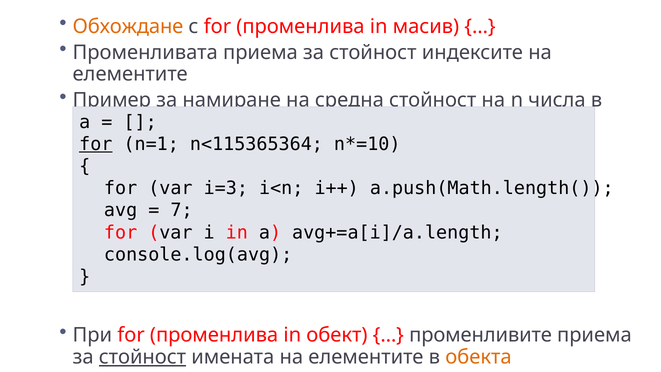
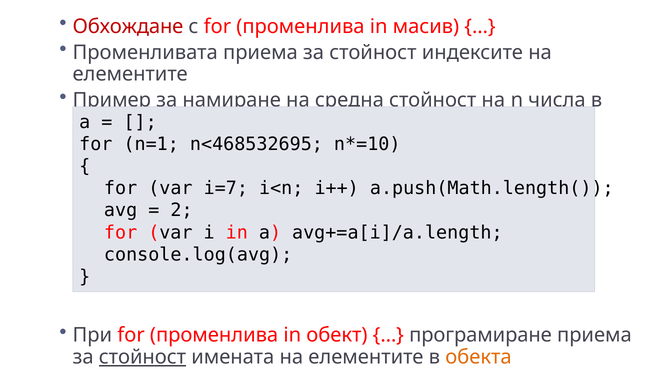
Обхождане colour: orange -> red (128, 26)
for underline: present -> none (96, 144)
n<115365364: n<115365364 -> n<468532695 (256, 144)
i=3: i=3 -> i=7 (226, 188)
7: 7 -> 2 (182, 210)
променливите: променливите -> програмиране (481, 335)
